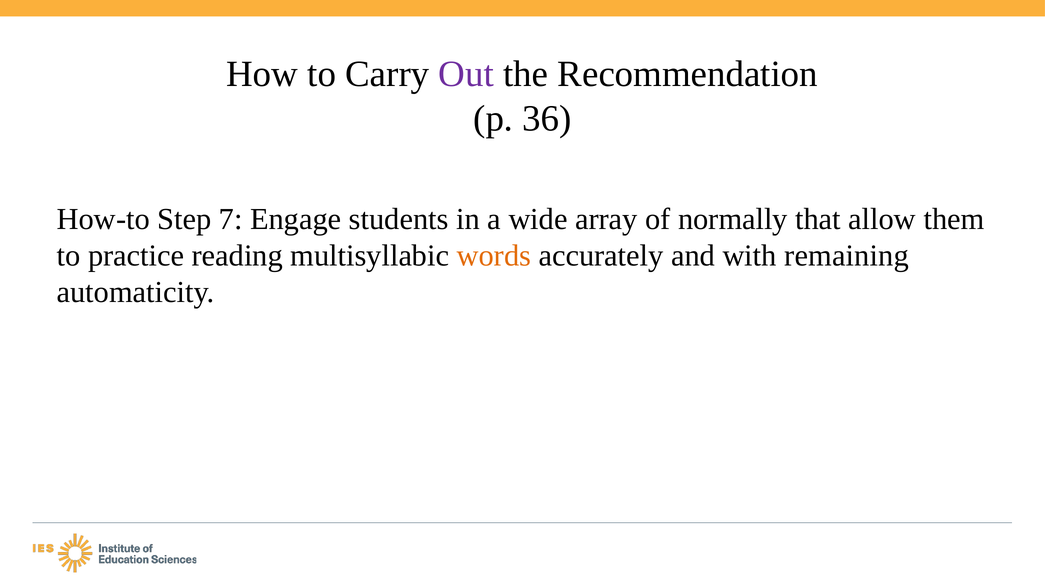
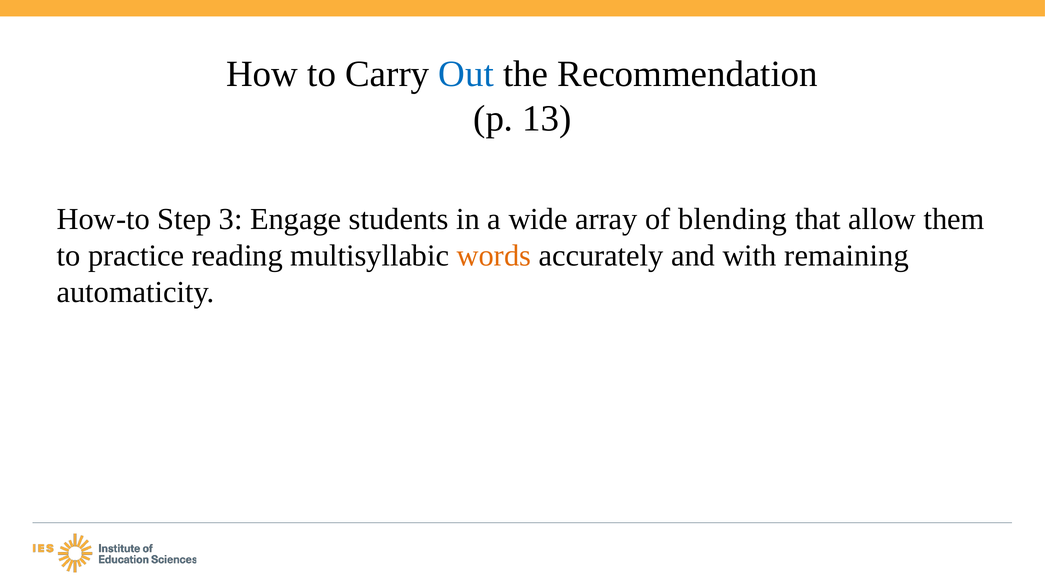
Out colour: purple -> blue (466, 74)
36: 36 -> 13 (547, 119)
7: 7 -> 3 (231, 219)
normally: normally -> blending (733, 219)
